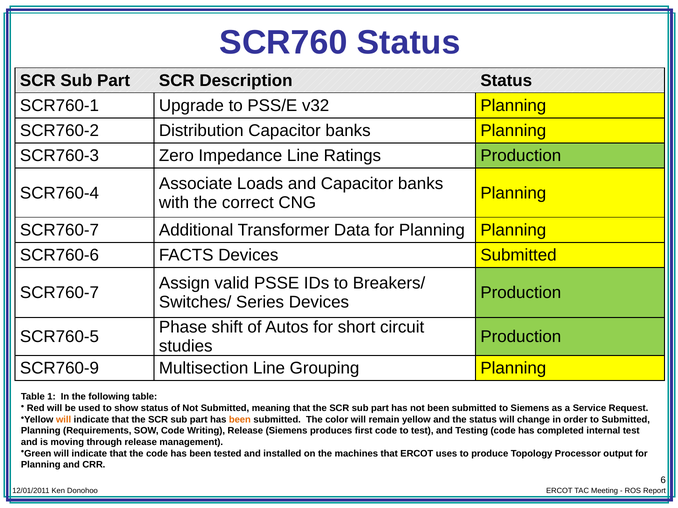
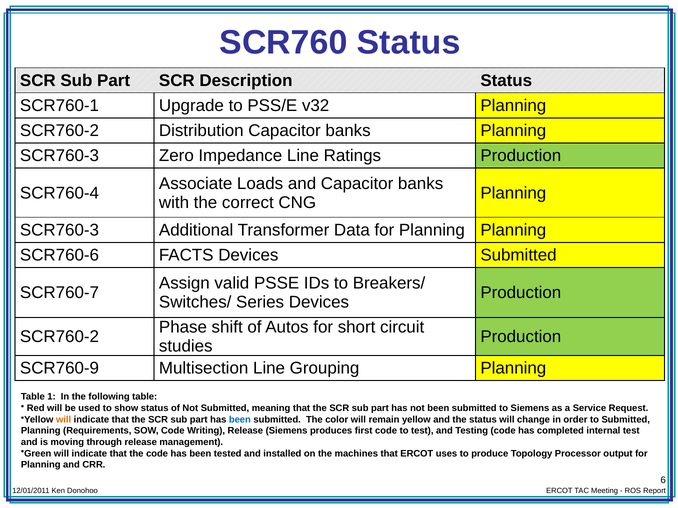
SCR760-7: SCR760-7 -> SCR760-3 (59, 230)
SCR760-5: SCR760-5 -> SCR760-2 (59, 337)
been colour: orange -> blue (240, 420)
